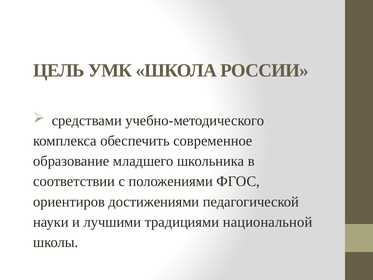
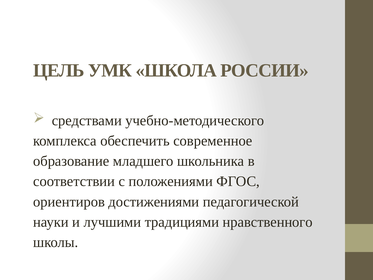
национальной: национальной -> нравственного (268, 222)
